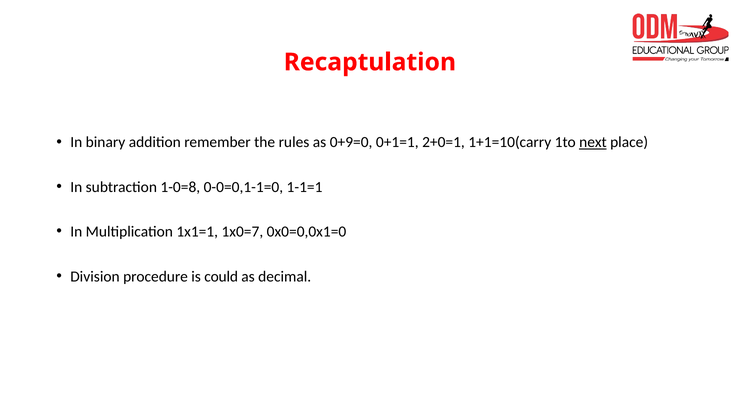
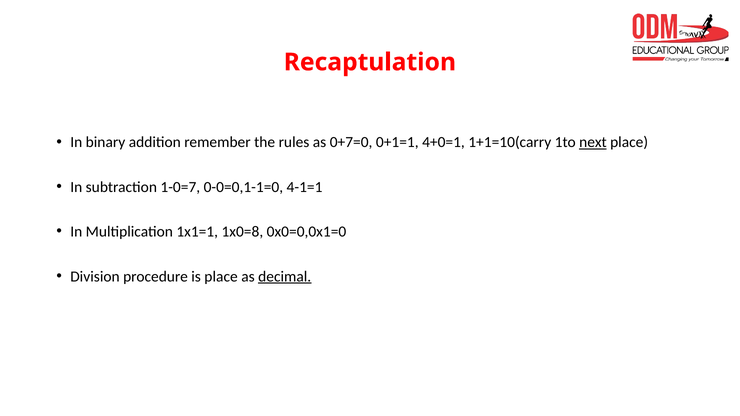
0+9=0: 0+9=0 -> 0+7=0 (351, 142)
2+0=1: 2+0=1 -> 4+0=1 (443, 142)
1-0=8: 1-0=8 -> 1-0=7 (180, 187)
1-1=1: 1-1=1 -> 4-1=1 (305, 187)
1x0=7: 1x0=7 -> 1x0=8 (242, 232)
is could: could -> place (221, 277)
decimal underline: none -> present (285, 277)
